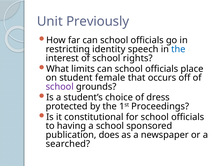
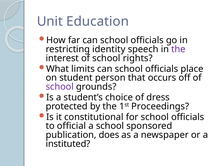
Previously: Previously -> Education (98, 21)
the colour: blue -> purple (178, 49)
female: female -> person (110, 78)
having: having -> official (71, 126)
searched: searched -> instituted (68, 144)
